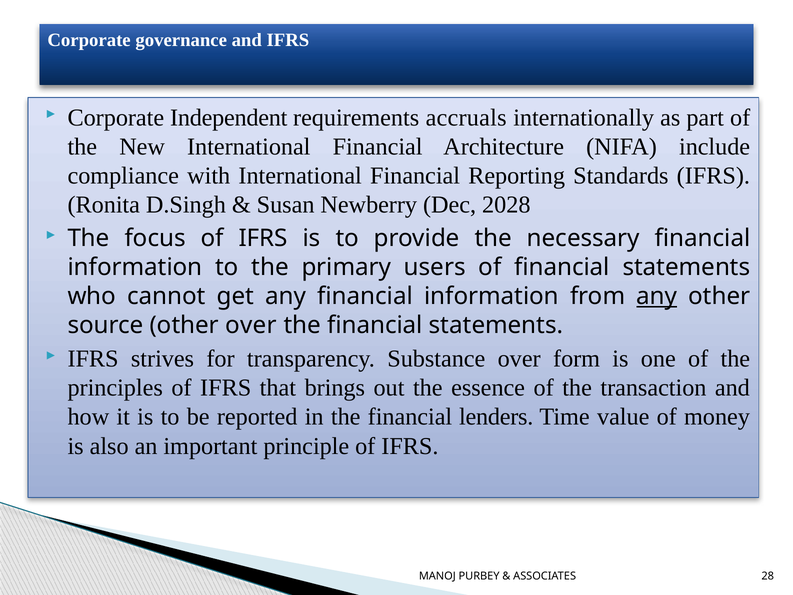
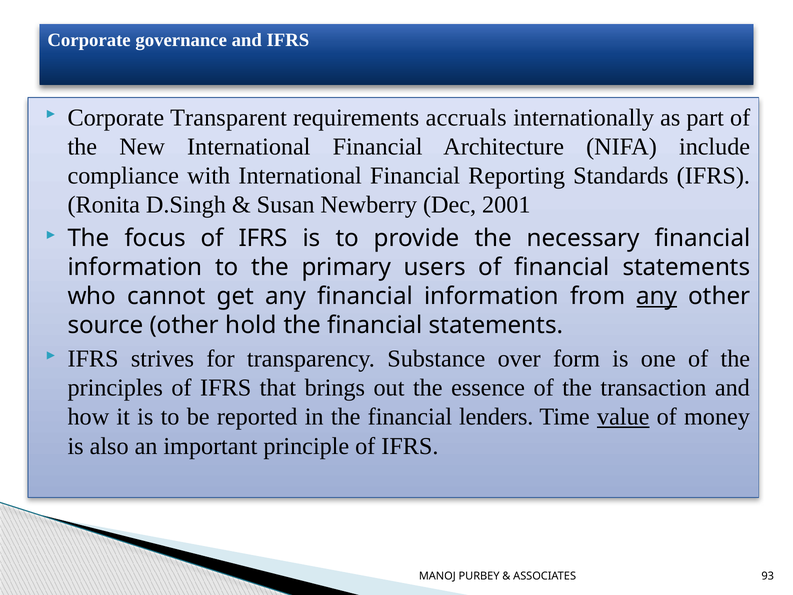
Independent: Independent -> Transparent (229, 118)
2028: 2028 -> 2001 (506, 205)
other over: over -> hold (251, 325)
value underline: none -> present (623, 417)
28: 28 -> 93 (768, 576)
